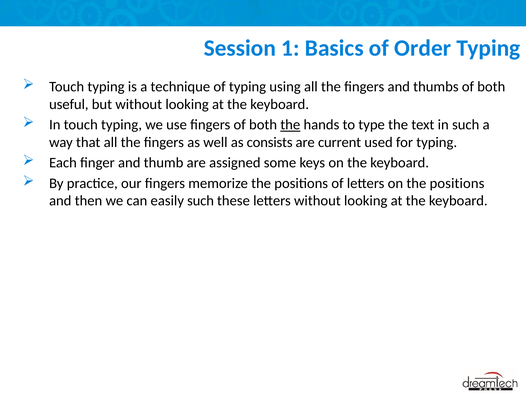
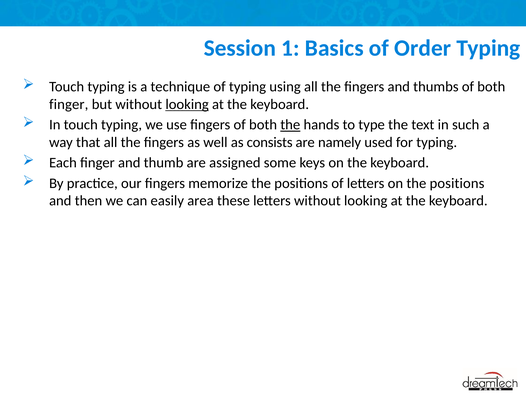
useful: useful -> finger (69, 105)
looking underline: none -> present (187, 105)
current: current -> namely (340, 143)
easily such: such -> area (200, 201)
